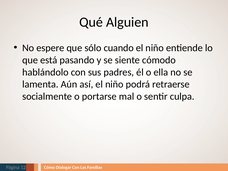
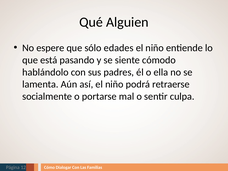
cuando: cuando -> edades (119, 48)
